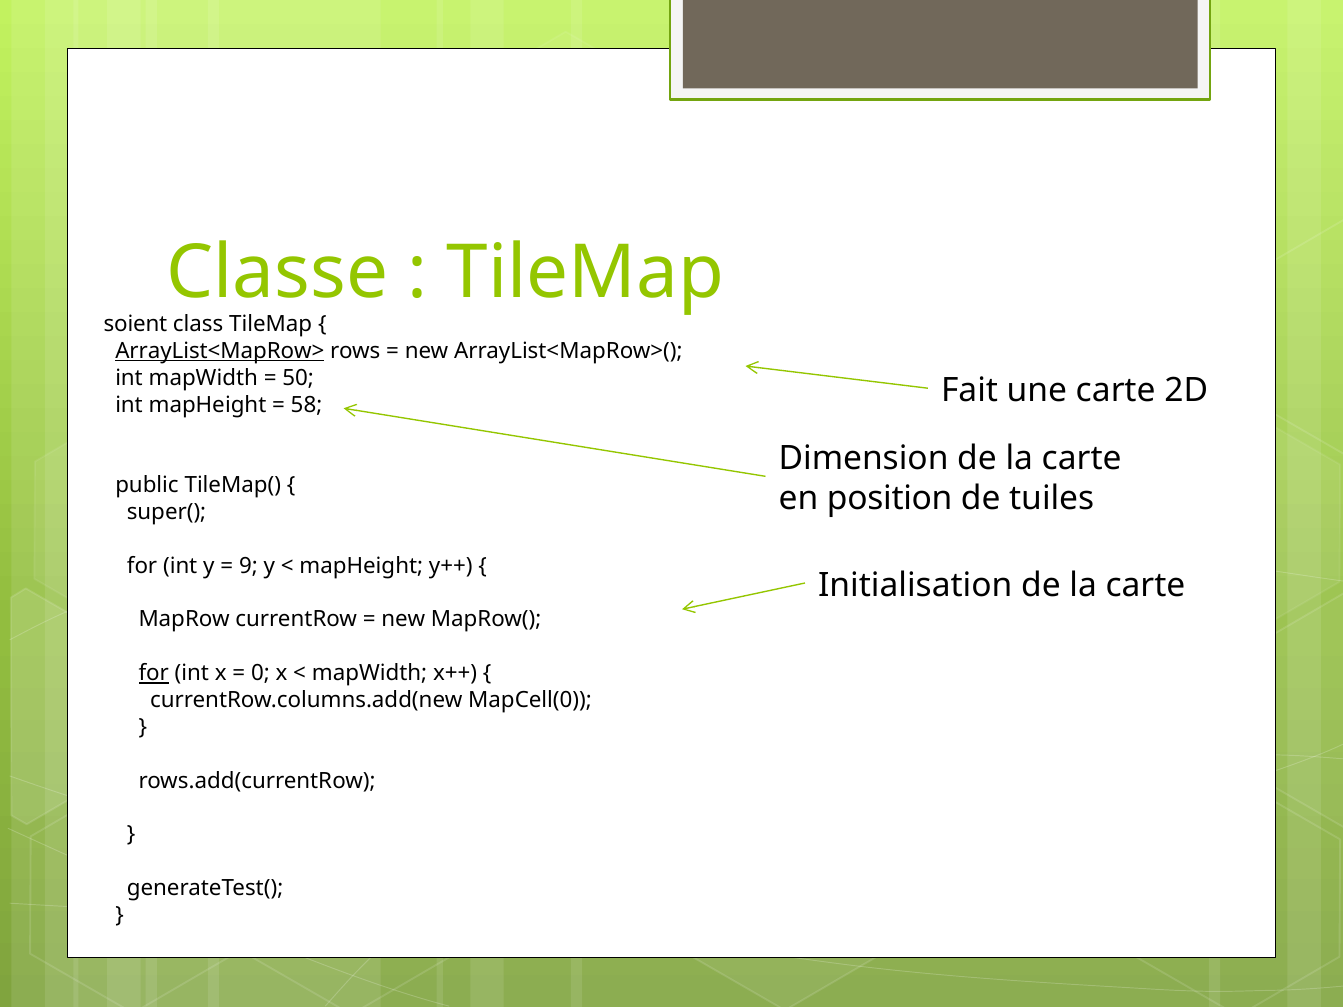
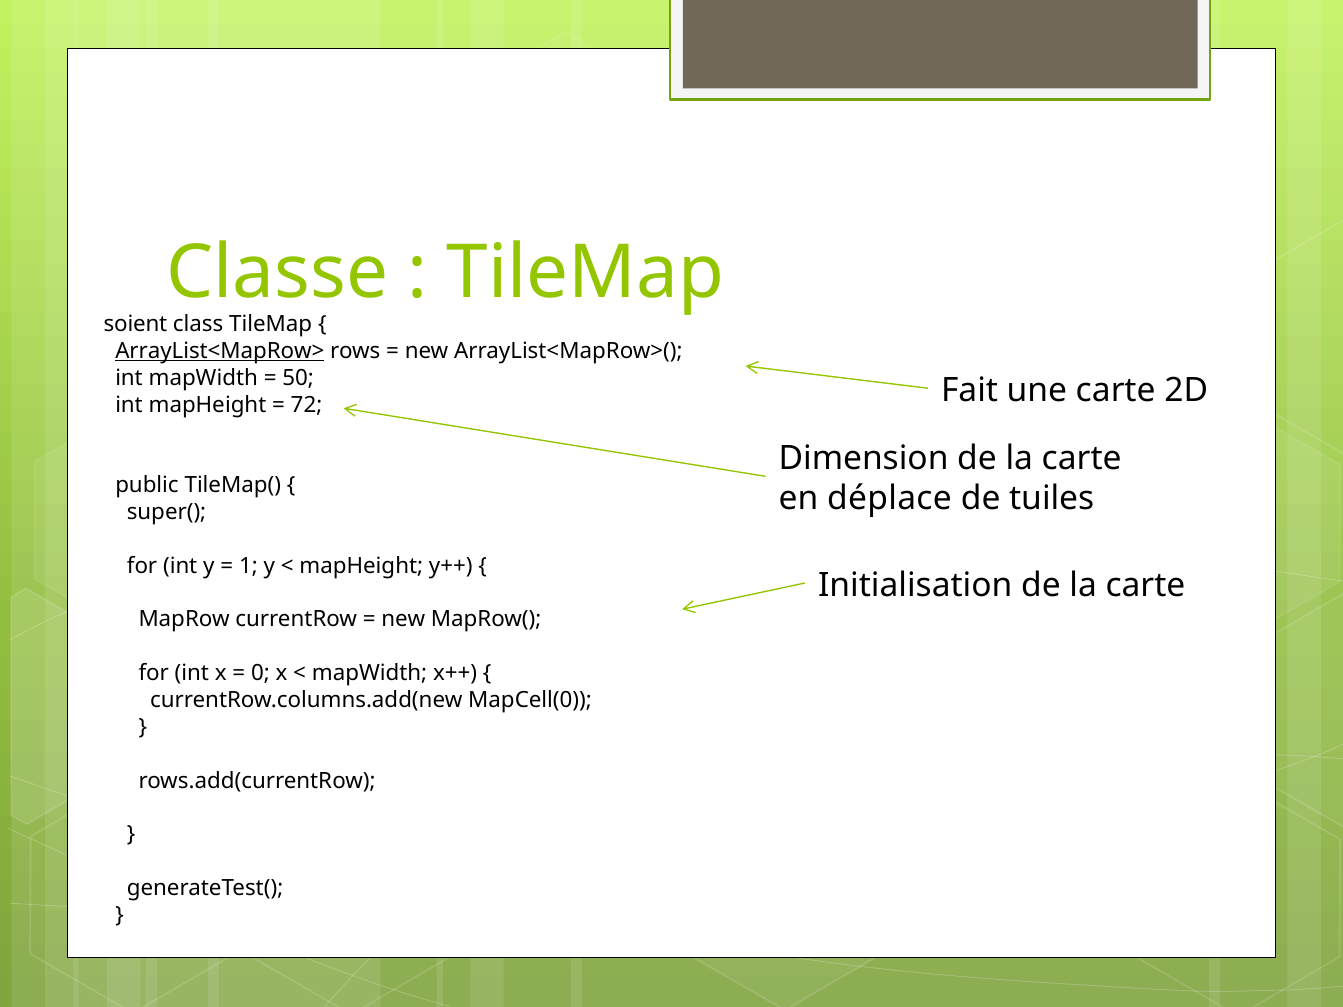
58: 58 -> 72 (307, 405)
position: position -> déplace (889, 499)
9: 9 -> 1 (248, 566)
for underline: present -> none (154, 673)
